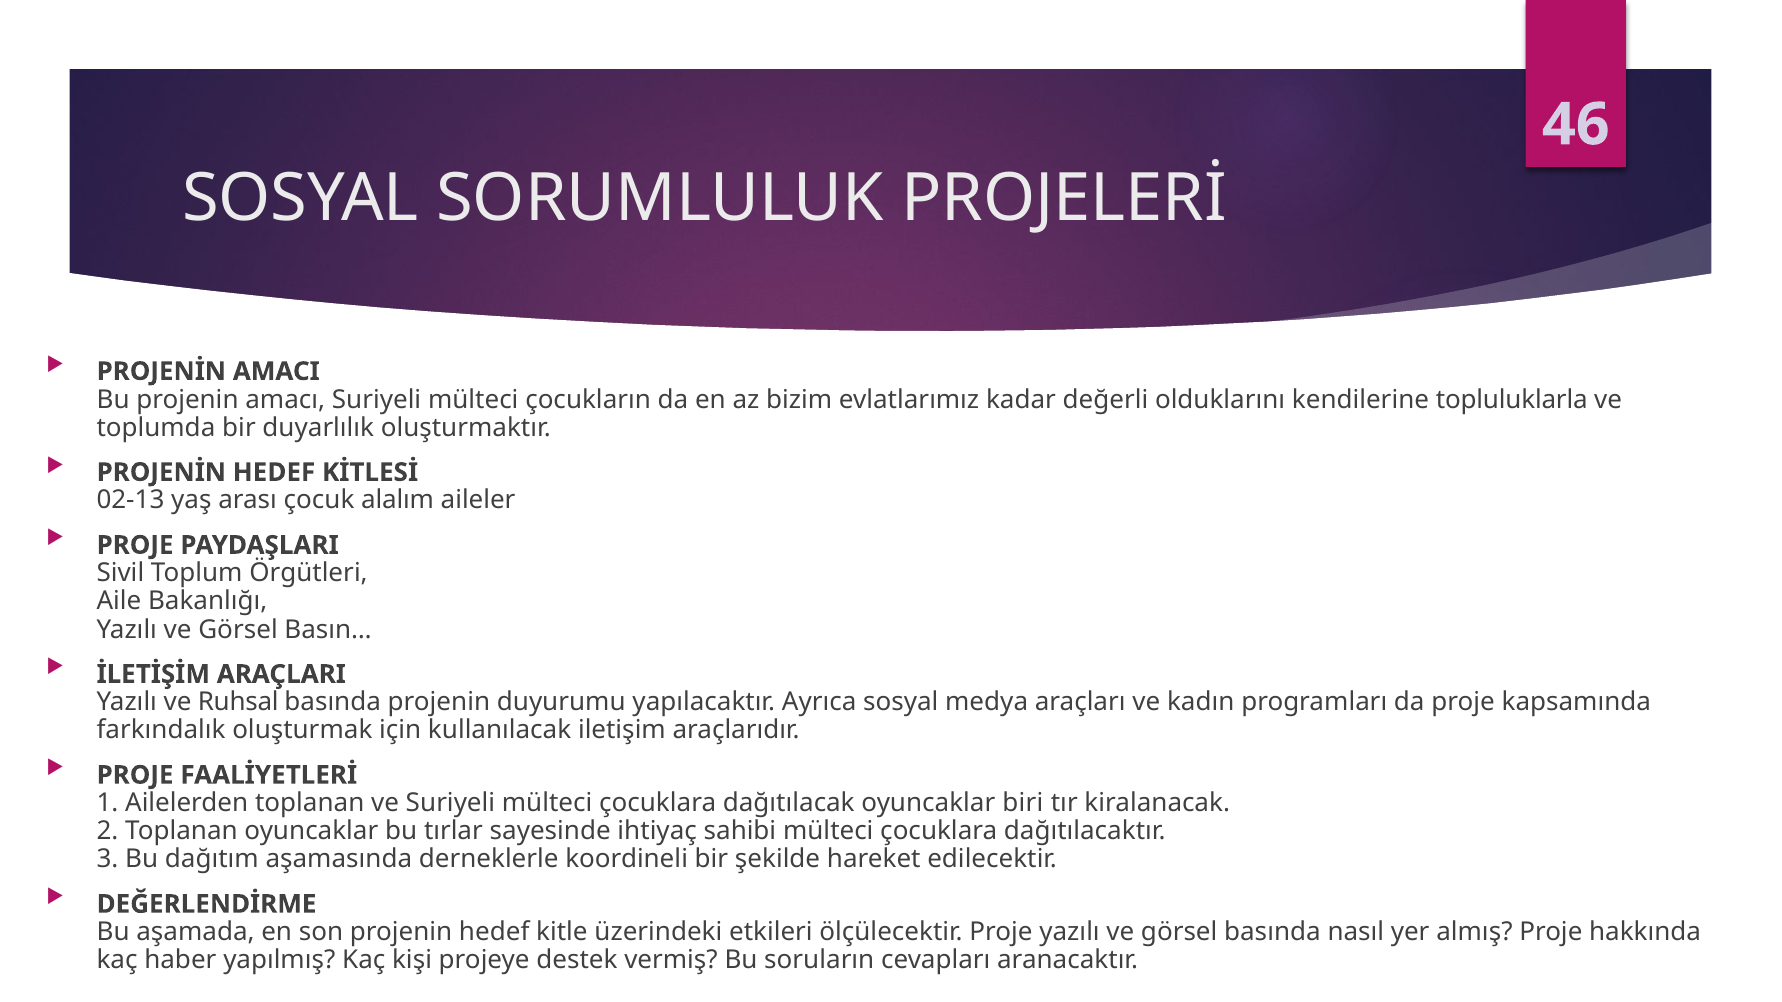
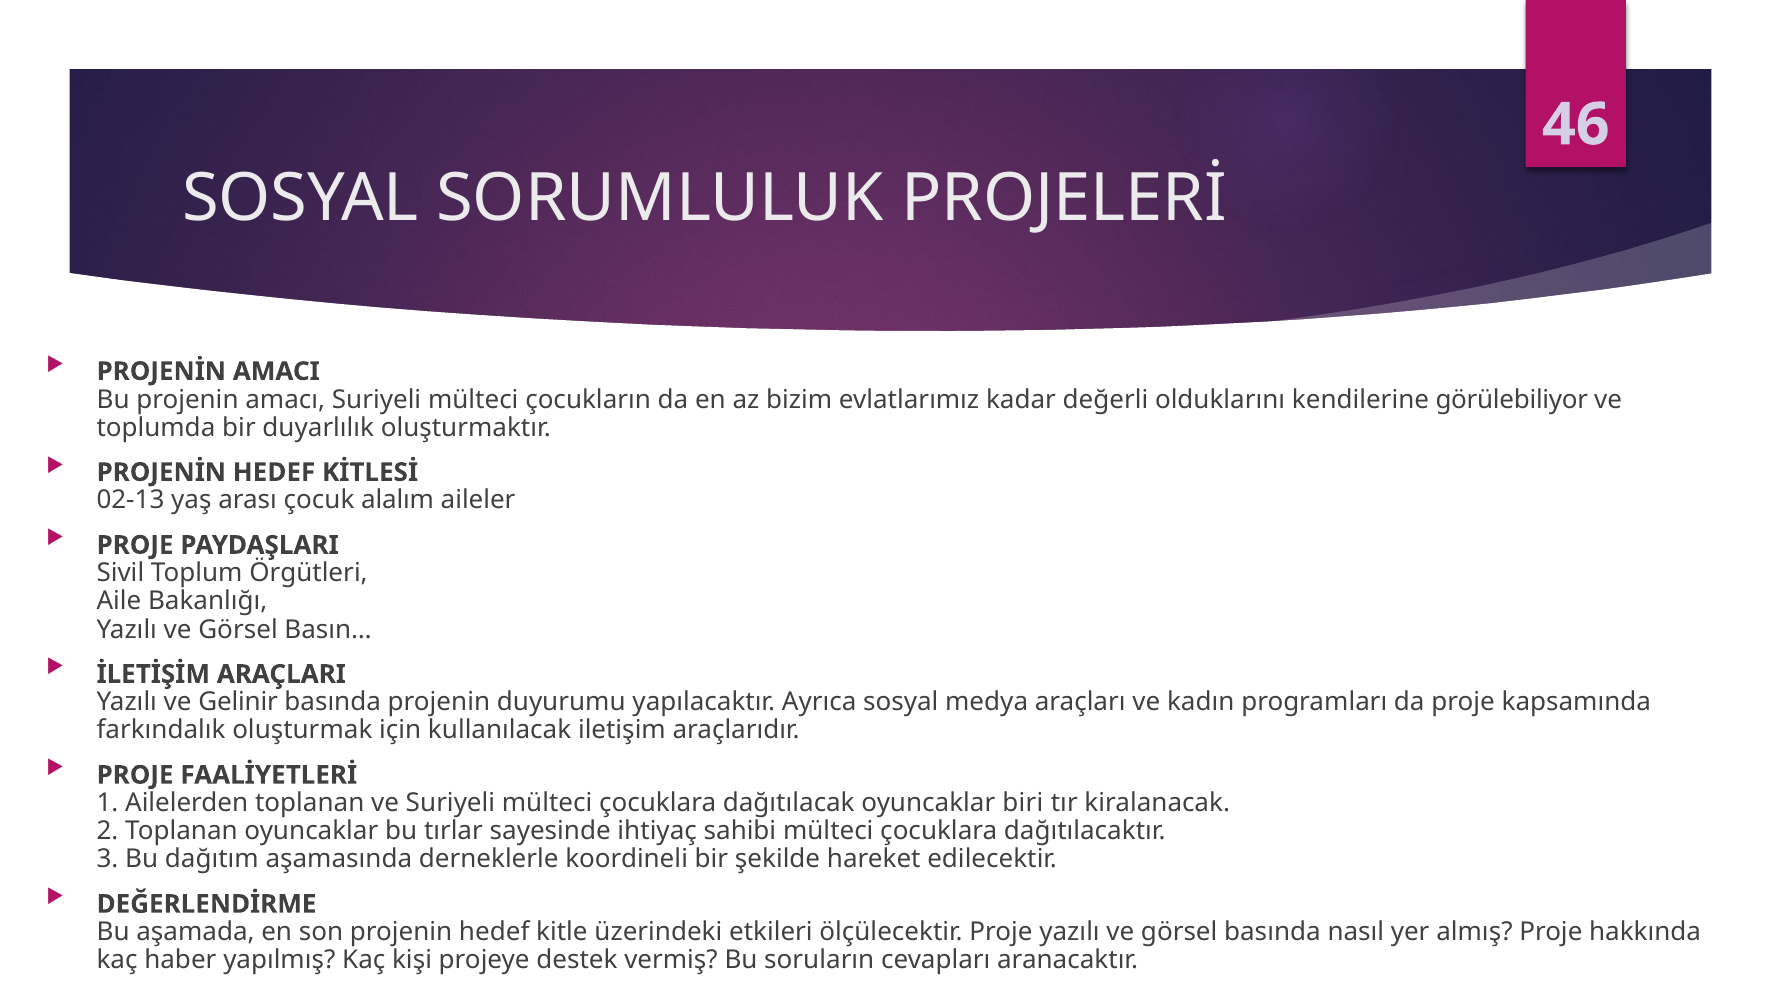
topluluklarla: topluluklarla -> görülebiliyor (1512, 400)
Ruhsal: Ruhsal -> Gelinir (238, 703)
